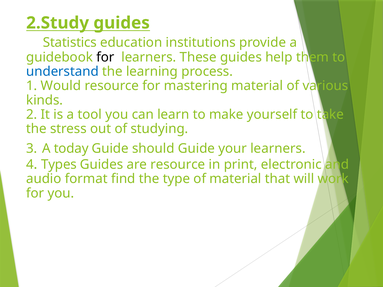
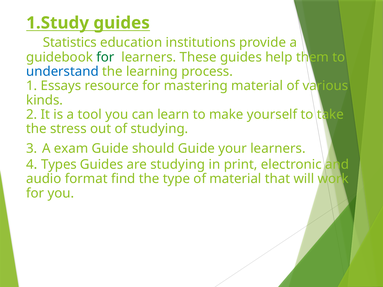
2.Study: 2.Study -> 1.Study (58, 23)
for colour: black -> green (105, 57)
Would: Would -> Essays (61, 86)
today: today -> exam (71, 149)
are resource: resource -> studying (178, 165)
